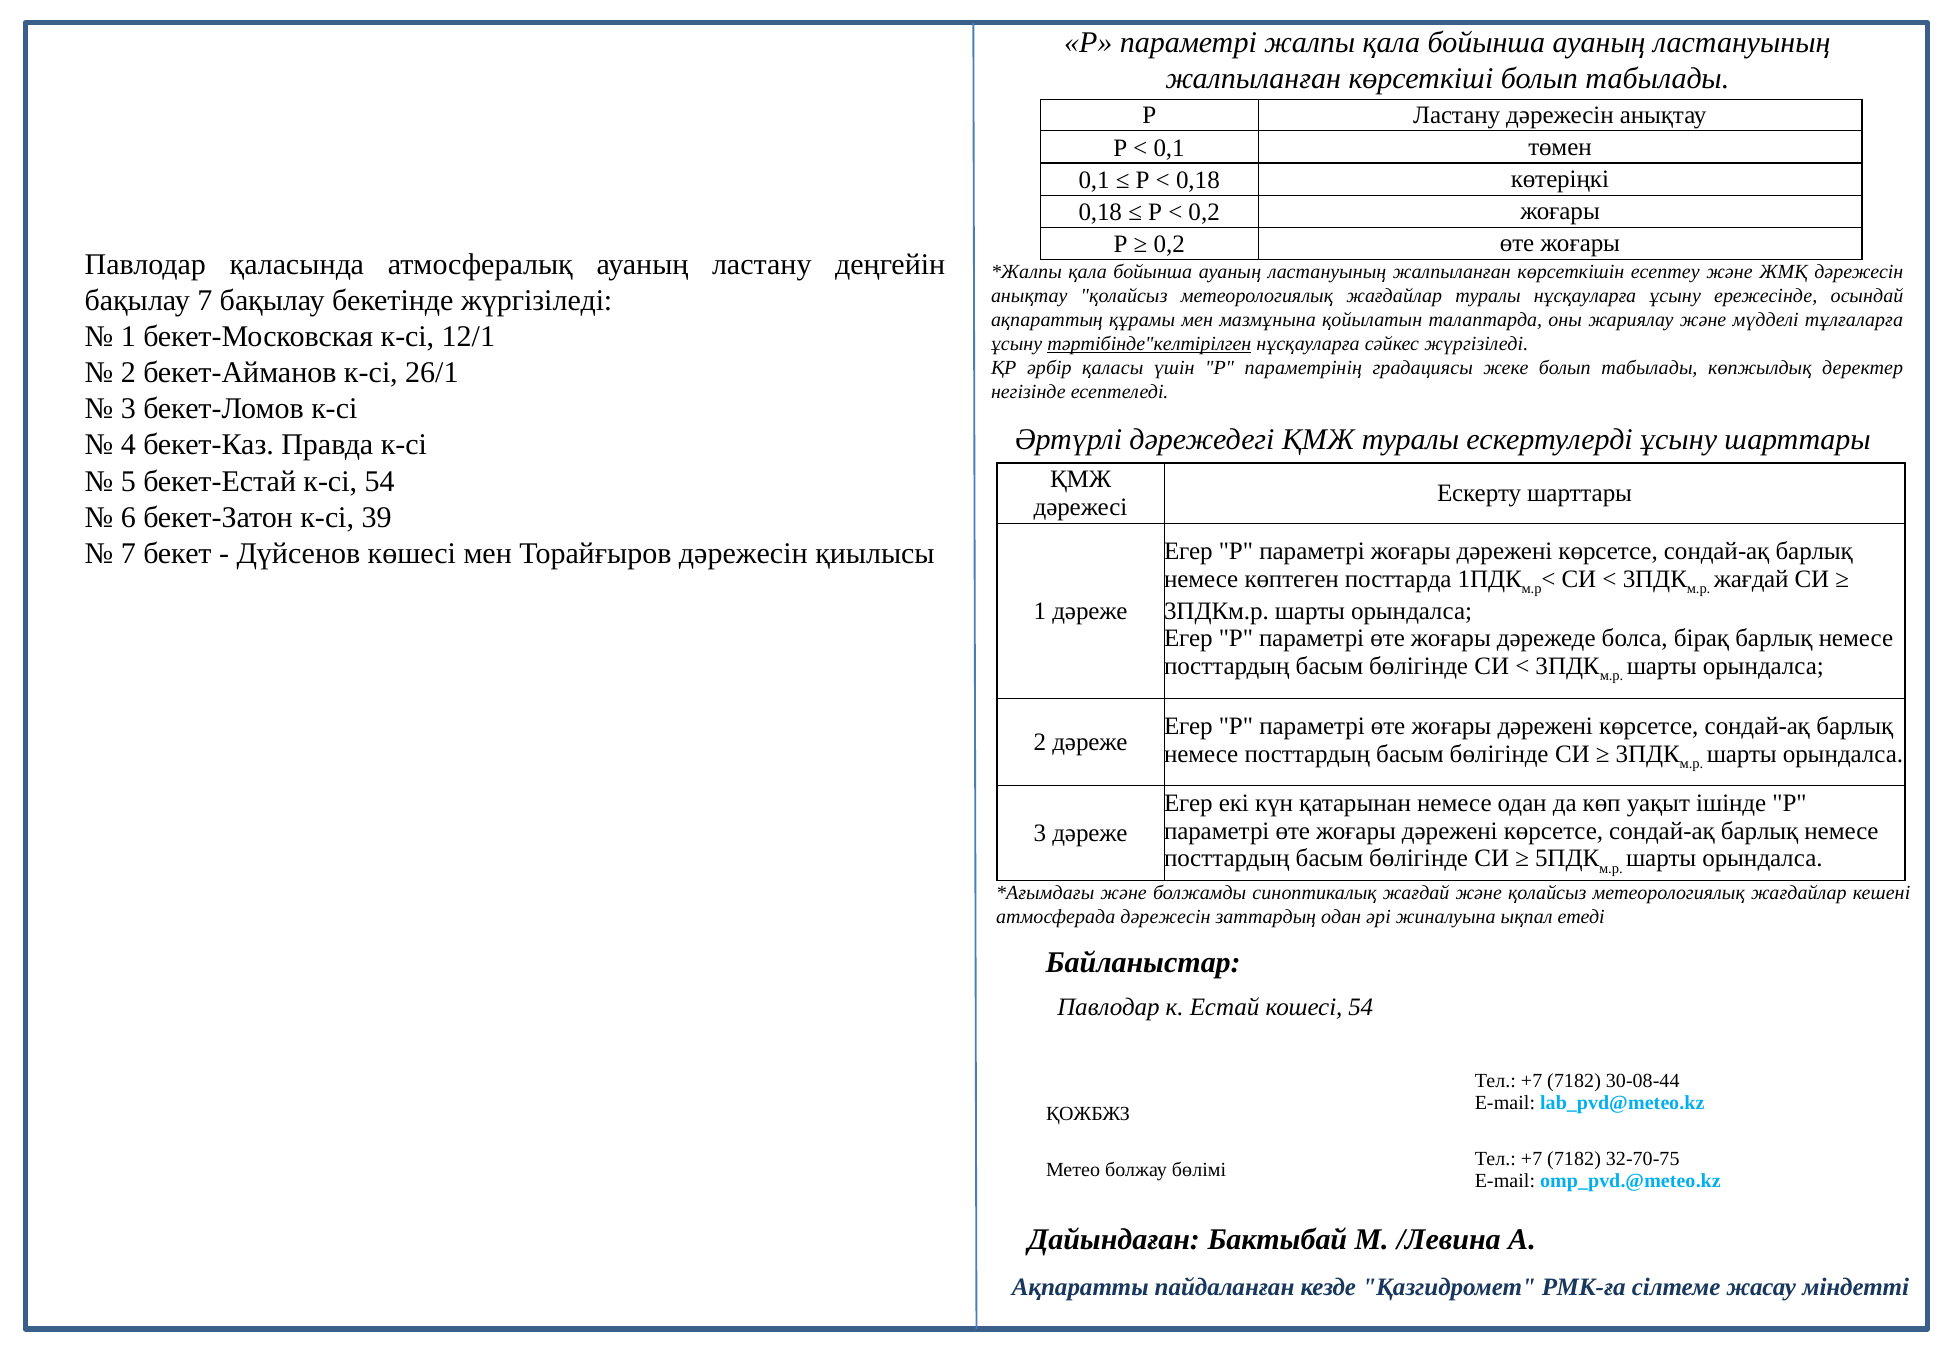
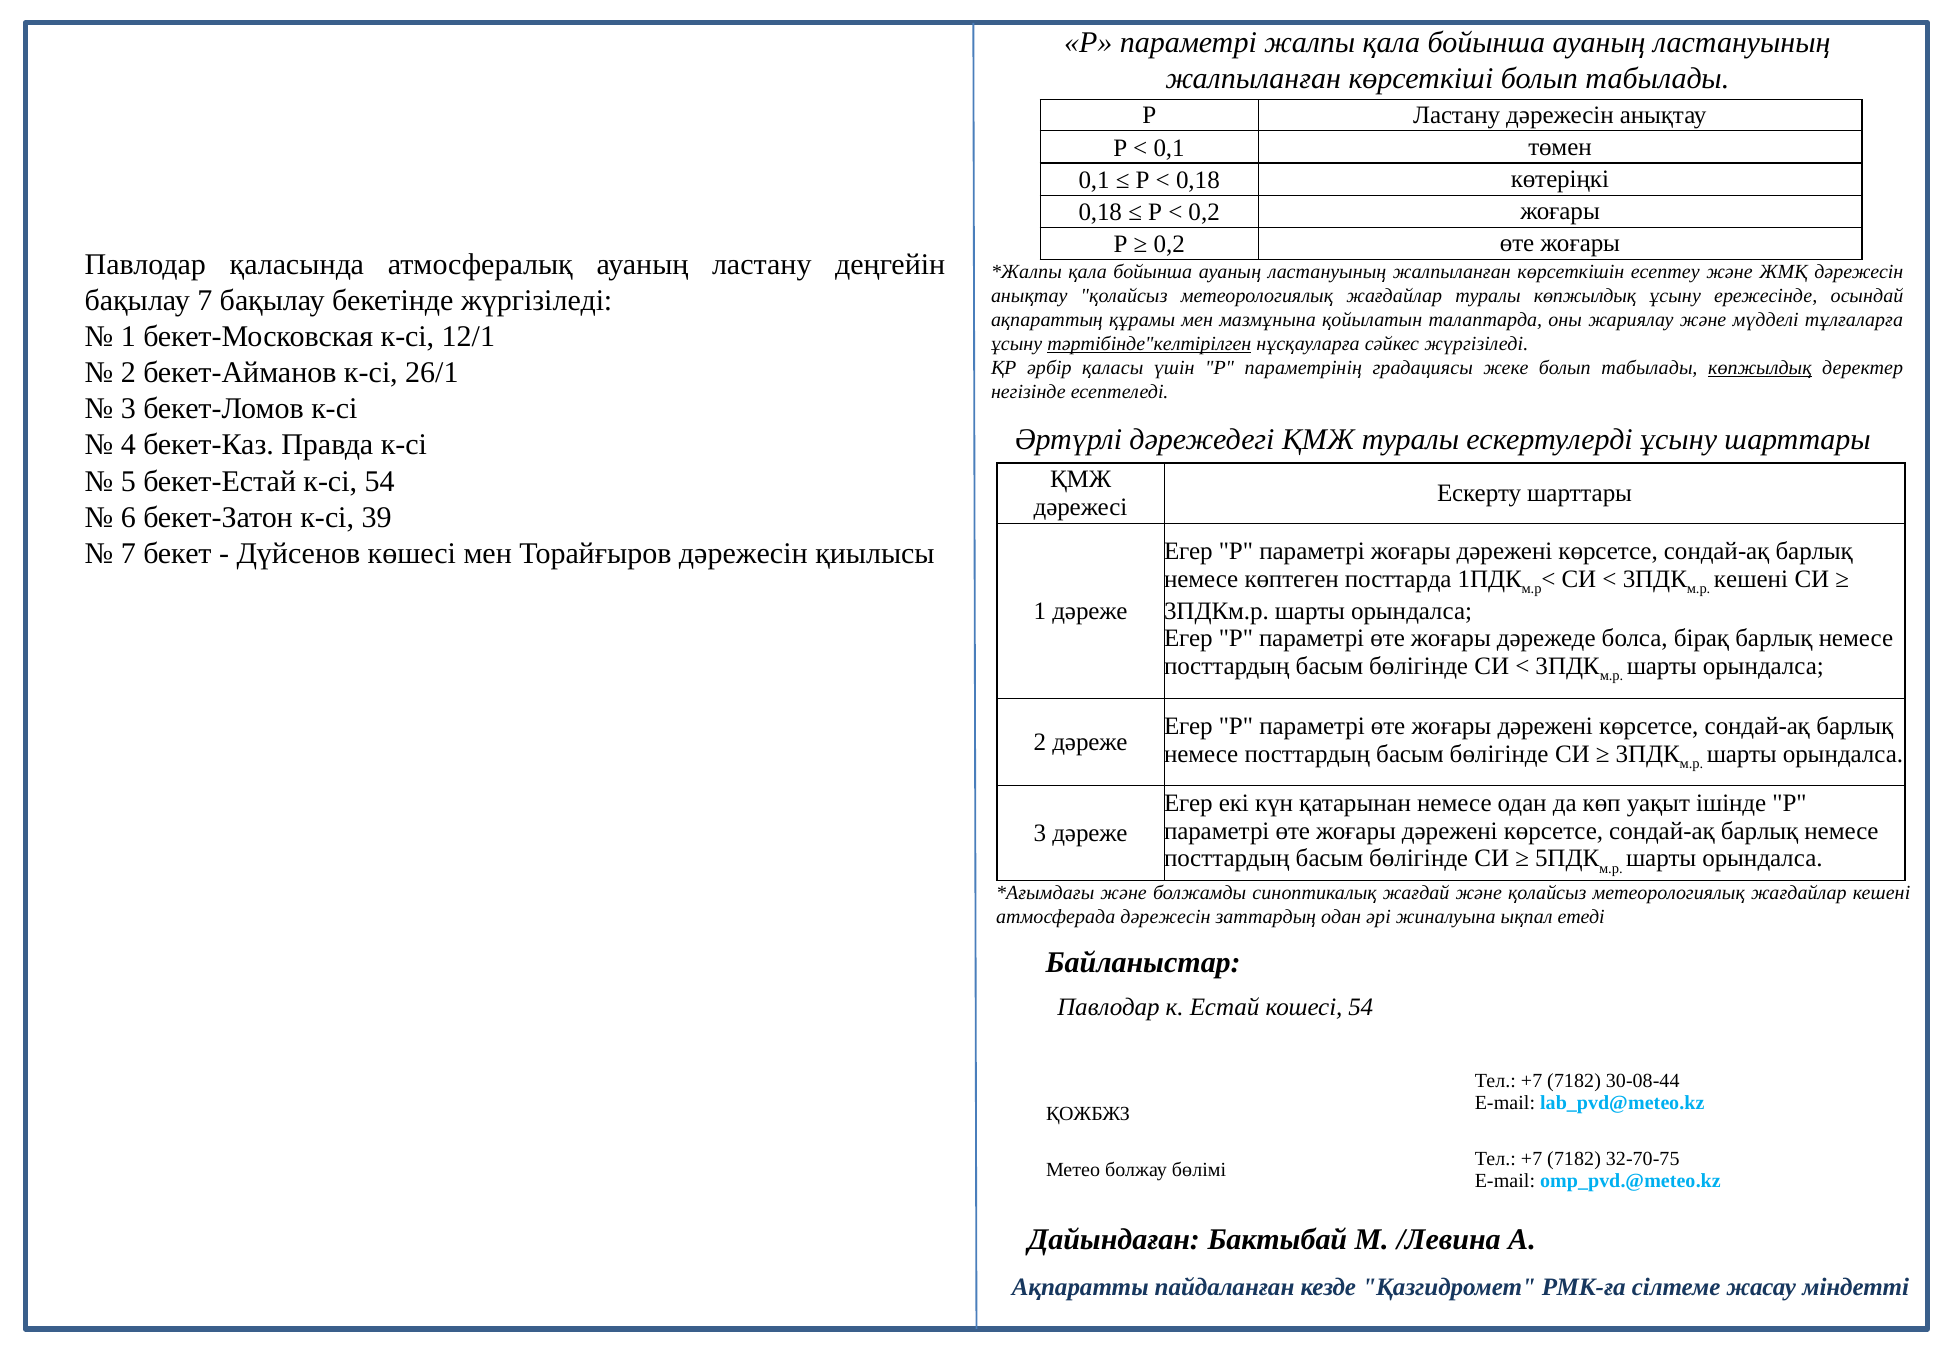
туралы нұсқауларға: нұсқауларға -> көпжылдық (1585, 296)
көпжылдық underline: none -> present (1760, 368)
жағдай: жағдай -> кешені (1751, 579)
